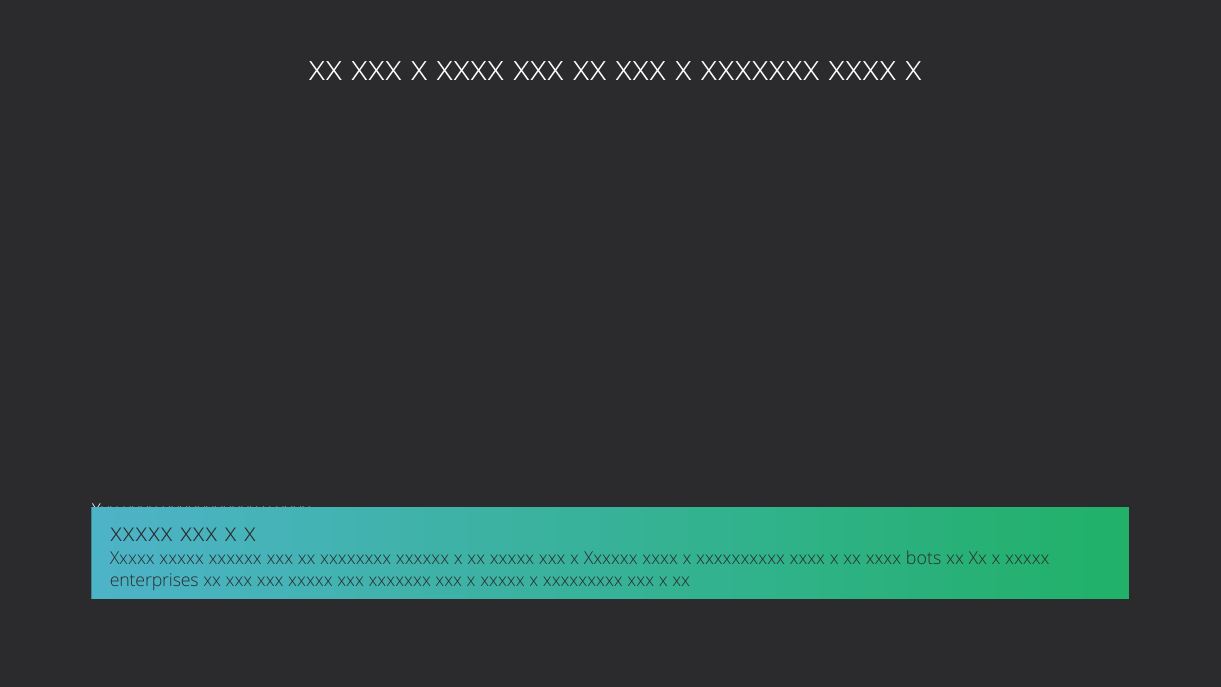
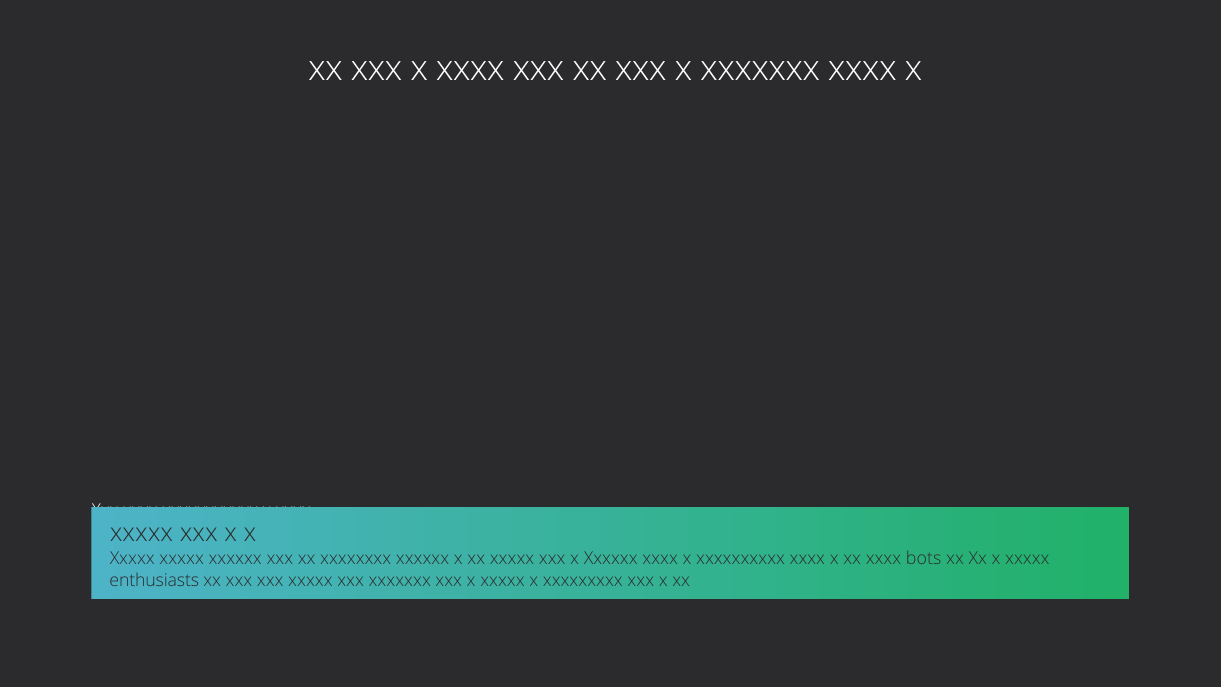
enterprises: enterprises -> enthusiasts (154, 580)
